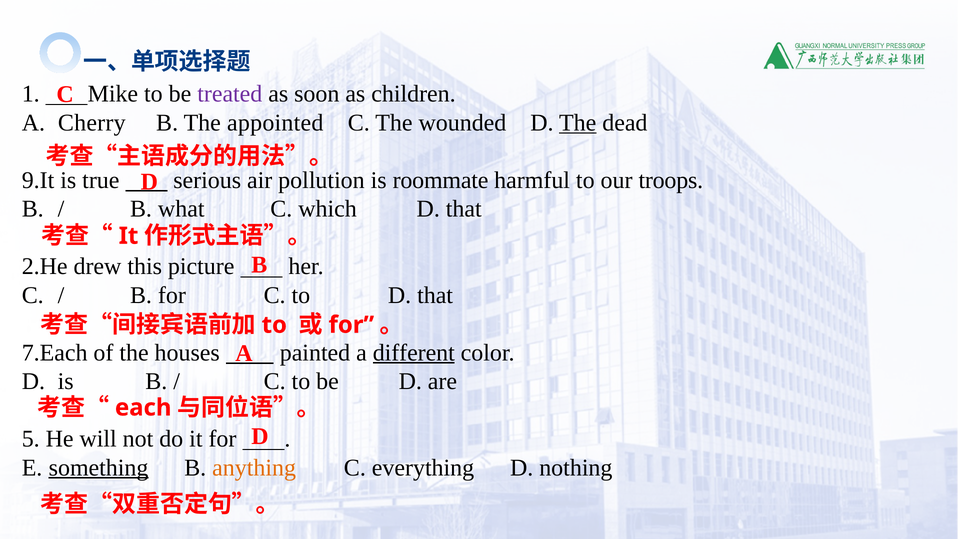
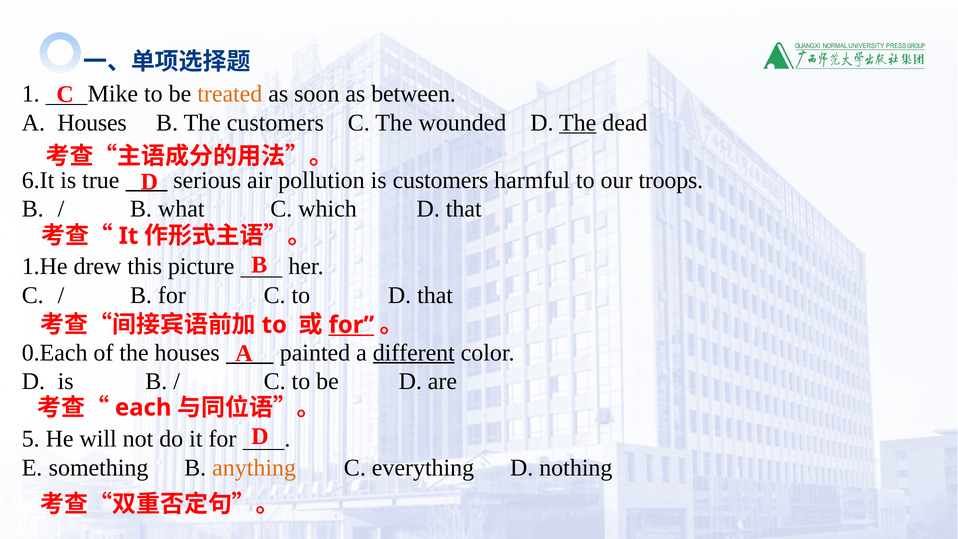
treated colour: purple -> orange (230, 94)
children: children -> between (414, 94)
A Cherry: Cherry -> Houses (92, 123)
The appointed: appointed -> customers (275, 123)
9.It: 9.It -> 6.It (38, 180)
is roommate: roommate -> customers (441, 180)
2.He: 2.He -> 1.He (45, 266)
for underline: none -> present (351, 325)
7.Each: 7.Each -> 0.Each (55, 353)
something underline: present -> none (99, 468)
